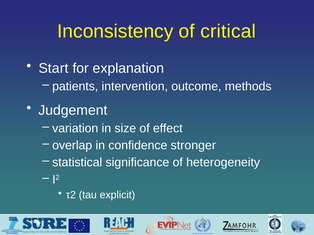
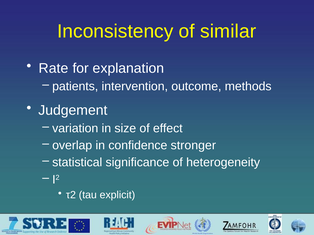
critical: critical -> similar (228, 31)
Start: Start -> Rate (54, 68)
